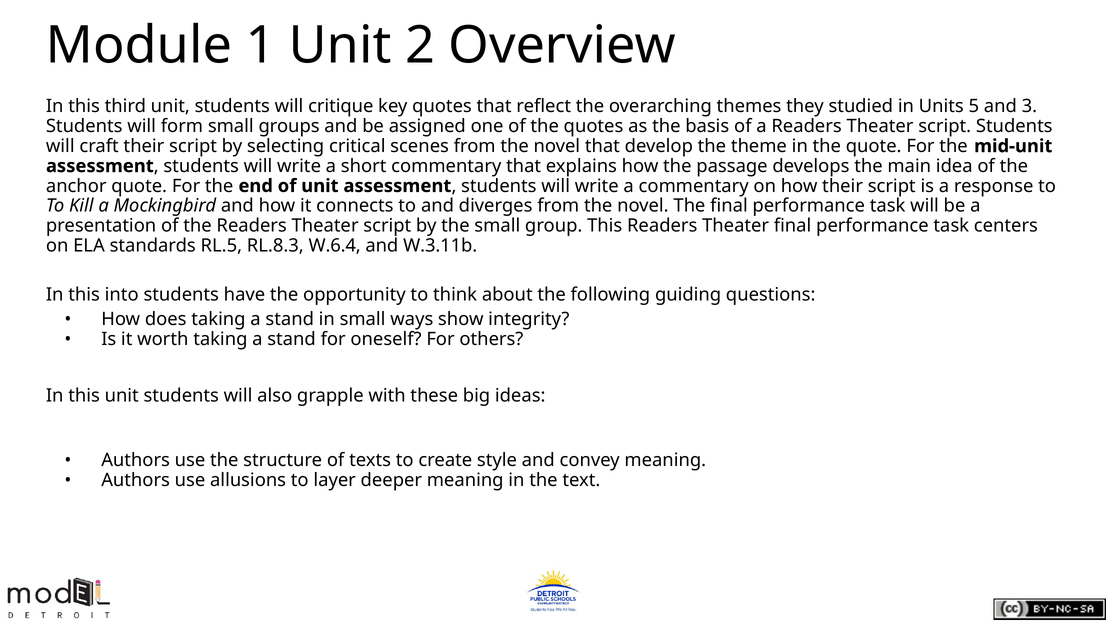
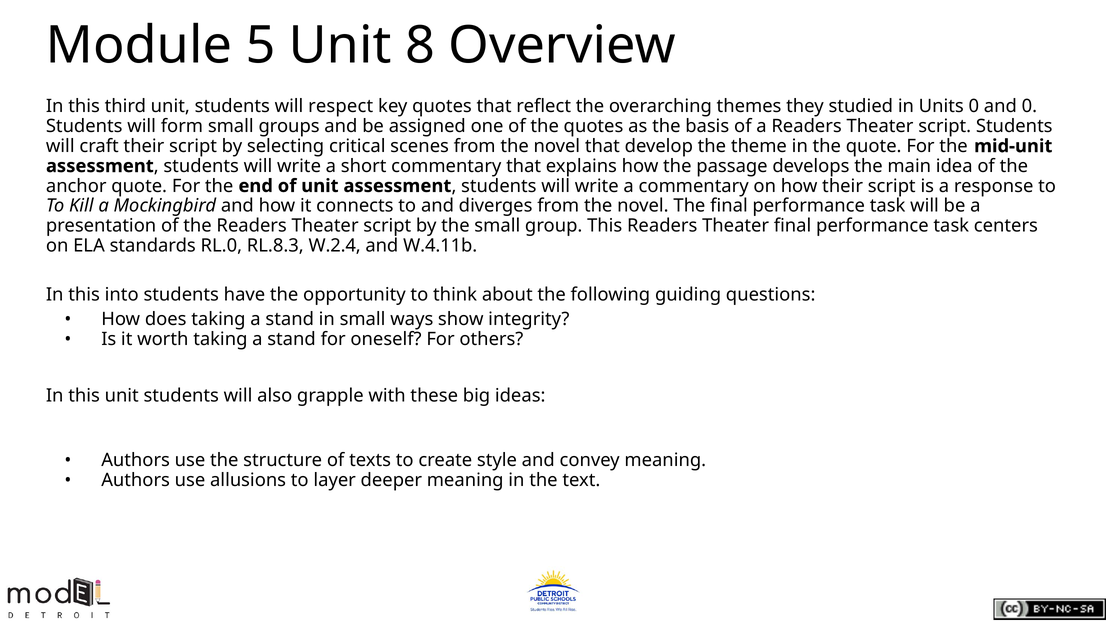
1: 1 -> 5 (261, 45)
2: 2 -> 8 (420, 45)
critique: critique -> respect (341, 106)
Units 5: 5 -> 0 (974, 106)
and 3: 3 -> 0 (1029, 106)
RL.5: RL.5 -> RL.0 (221, 246)
W.6.4: W.6.4 -> W.2.4 (335, 246)
W.3.11b: W.3.11b -> W.4.11b (440, 246)
